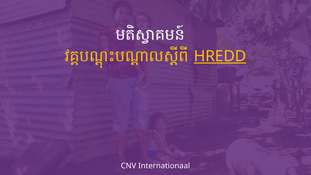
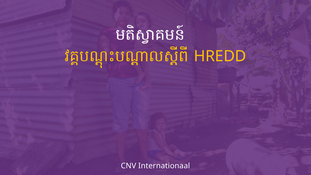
HREDD underline: present -> none (220, 56)
